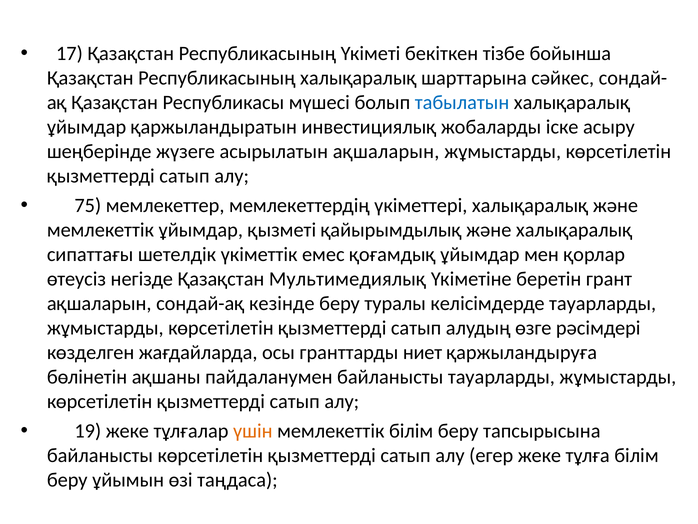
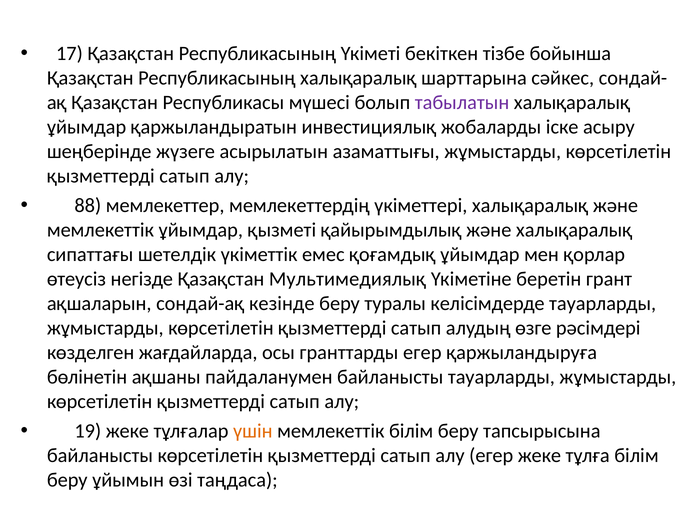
табылатын colour: blue -> purple (462, 102)
асырылатын ақшаларын: ақшаларын -> азаматтығы (386, 151)
75: 75 -> 88 (88, 206)
гранттарды ниет: ниет -> егер (422, 352)
